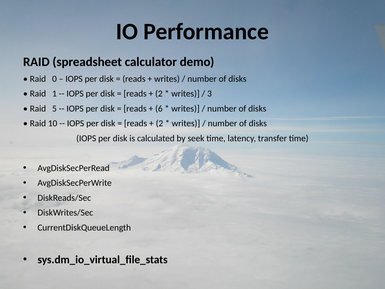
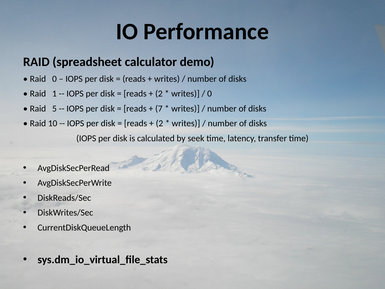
3: 3 -> 0 (210, 94)
6: 6 -> 7 (159, 108)
